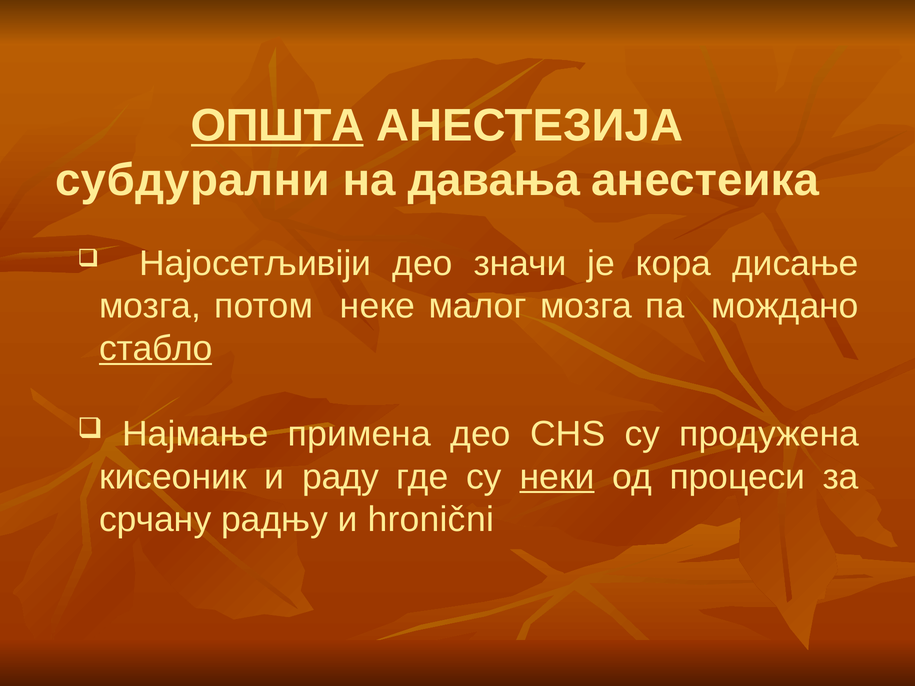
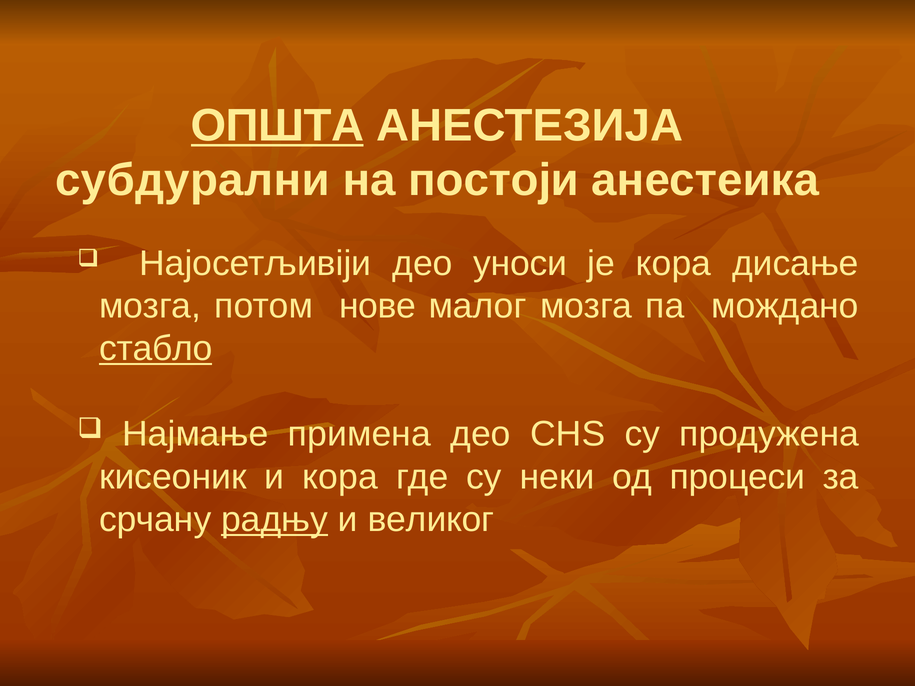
давања: давања -> постоји (494, 180)
значи: значи -> уноси (520, 263)
неке: неке -> нове (378, 306)
и раду: раду -> кора (340, 477)
неки underline: present -> none (557, 477)
радњу underline: none -> present (275, 520)
hronični: hronični -> великог (431, 520)
